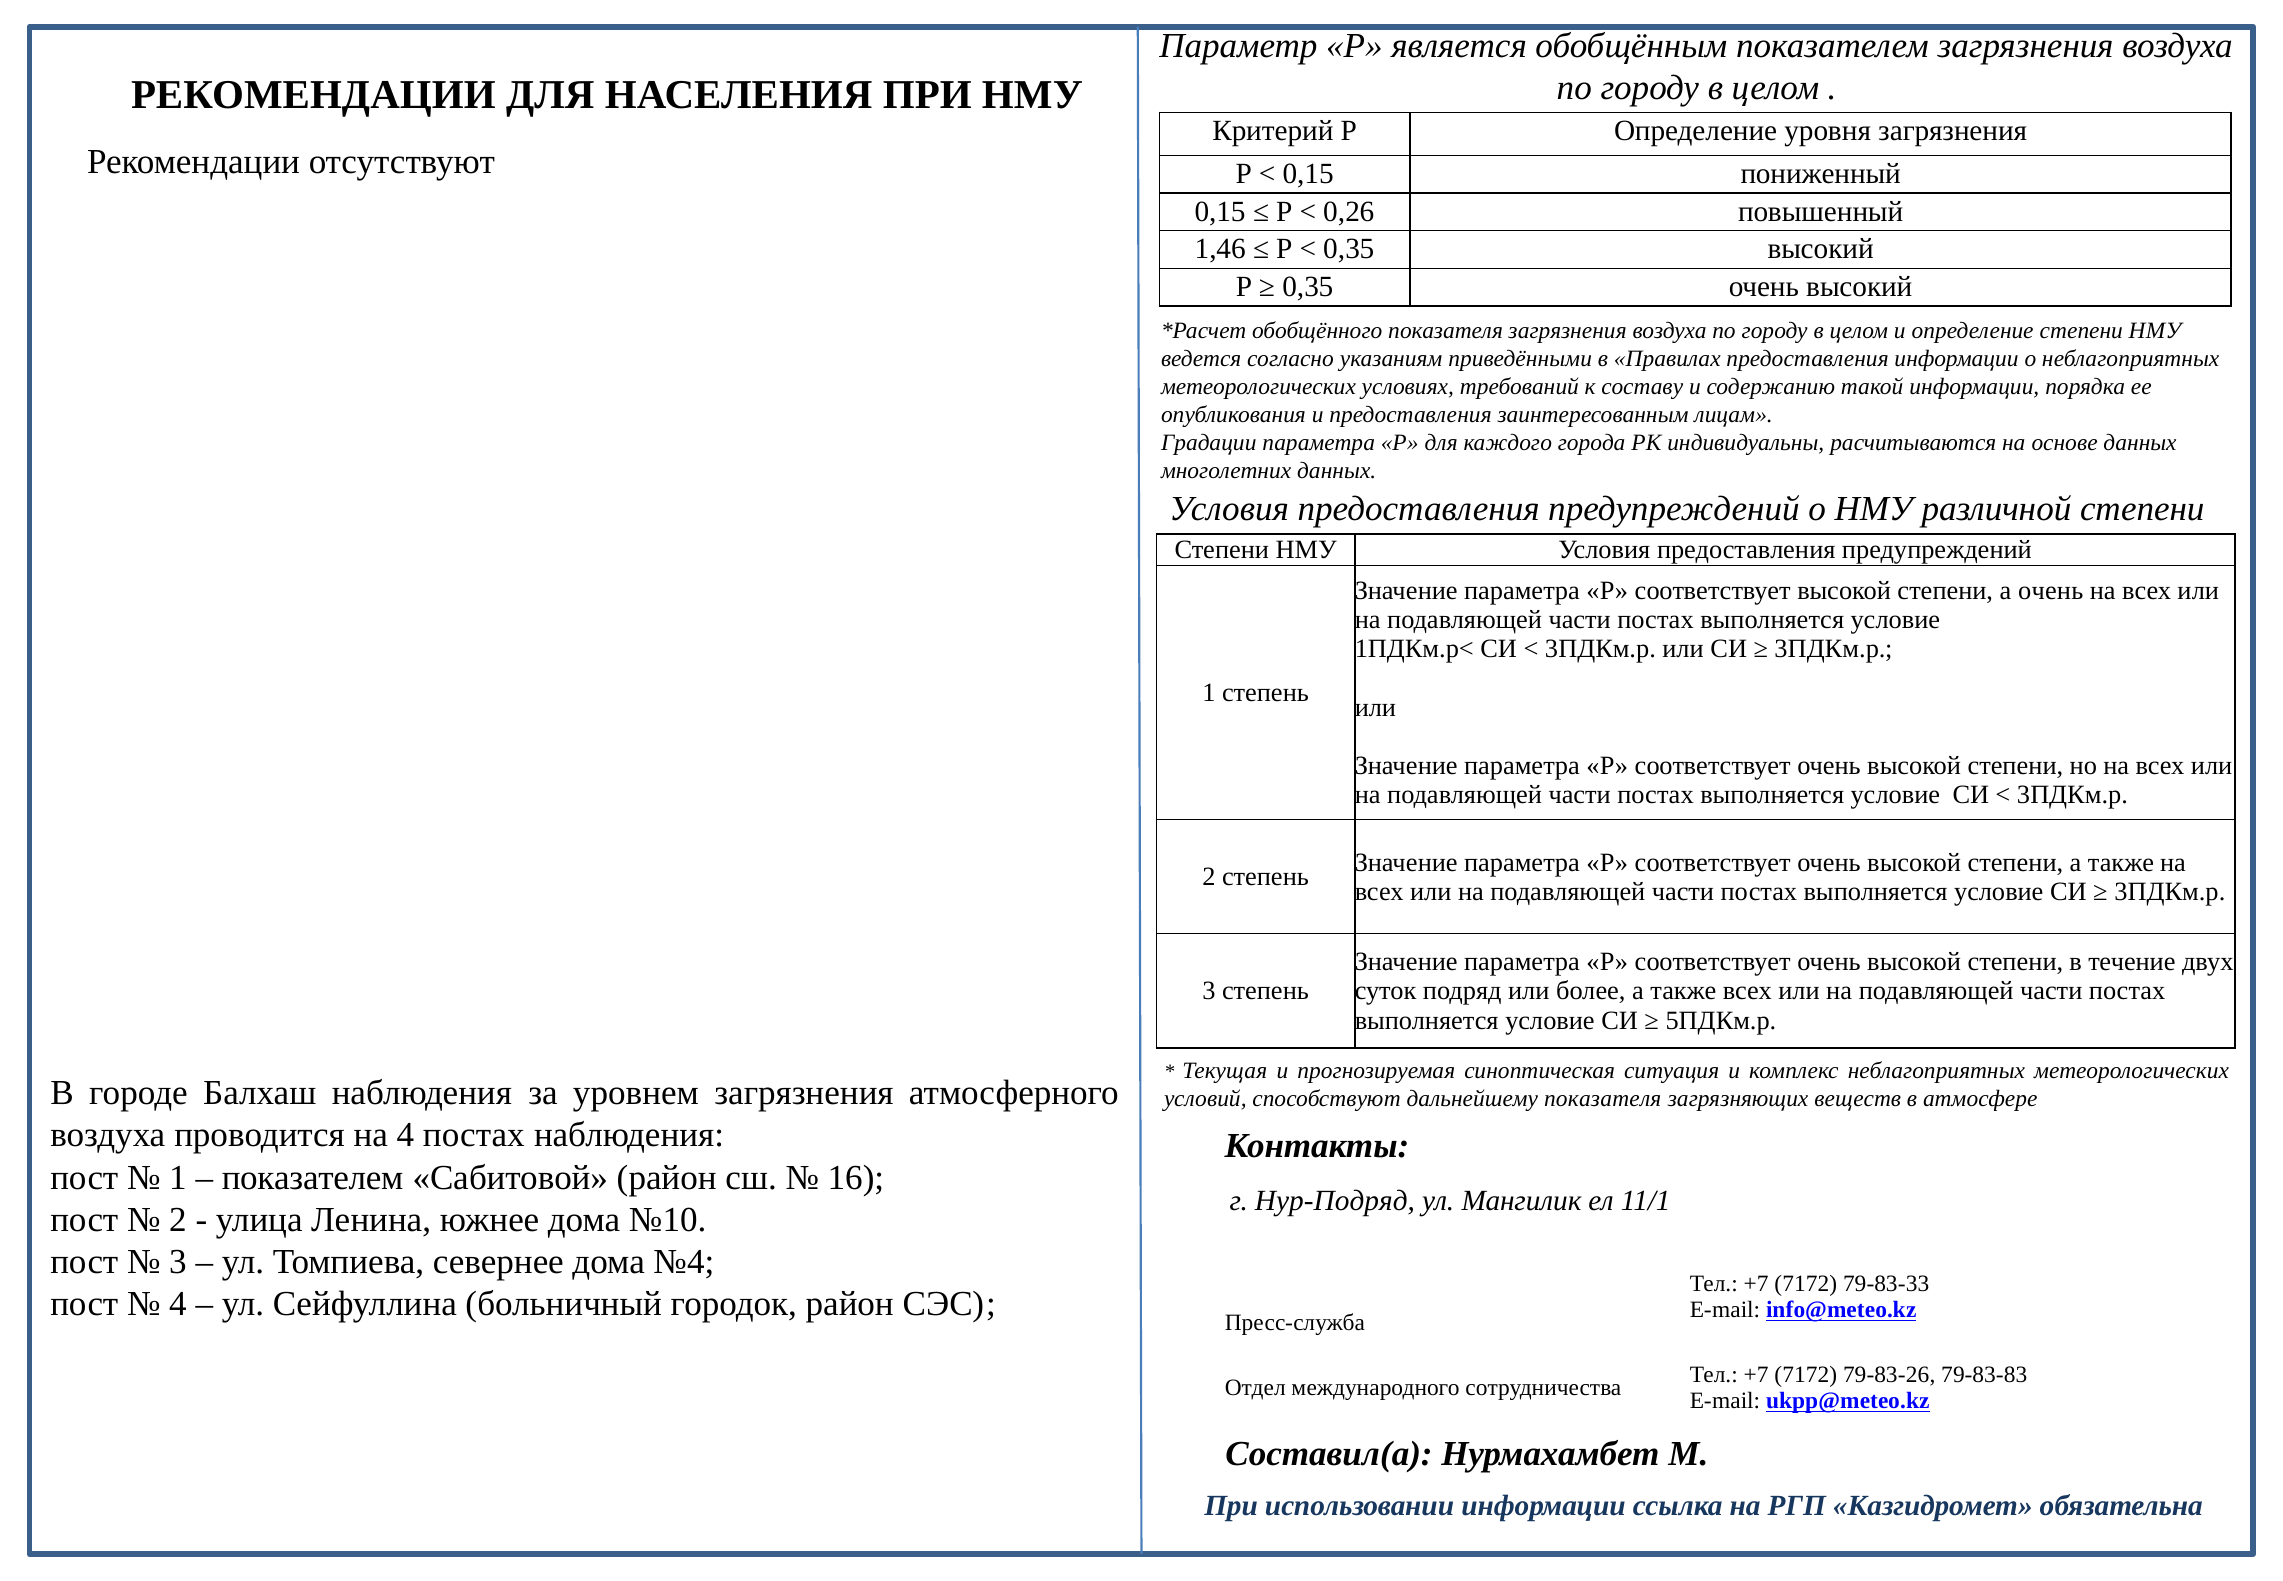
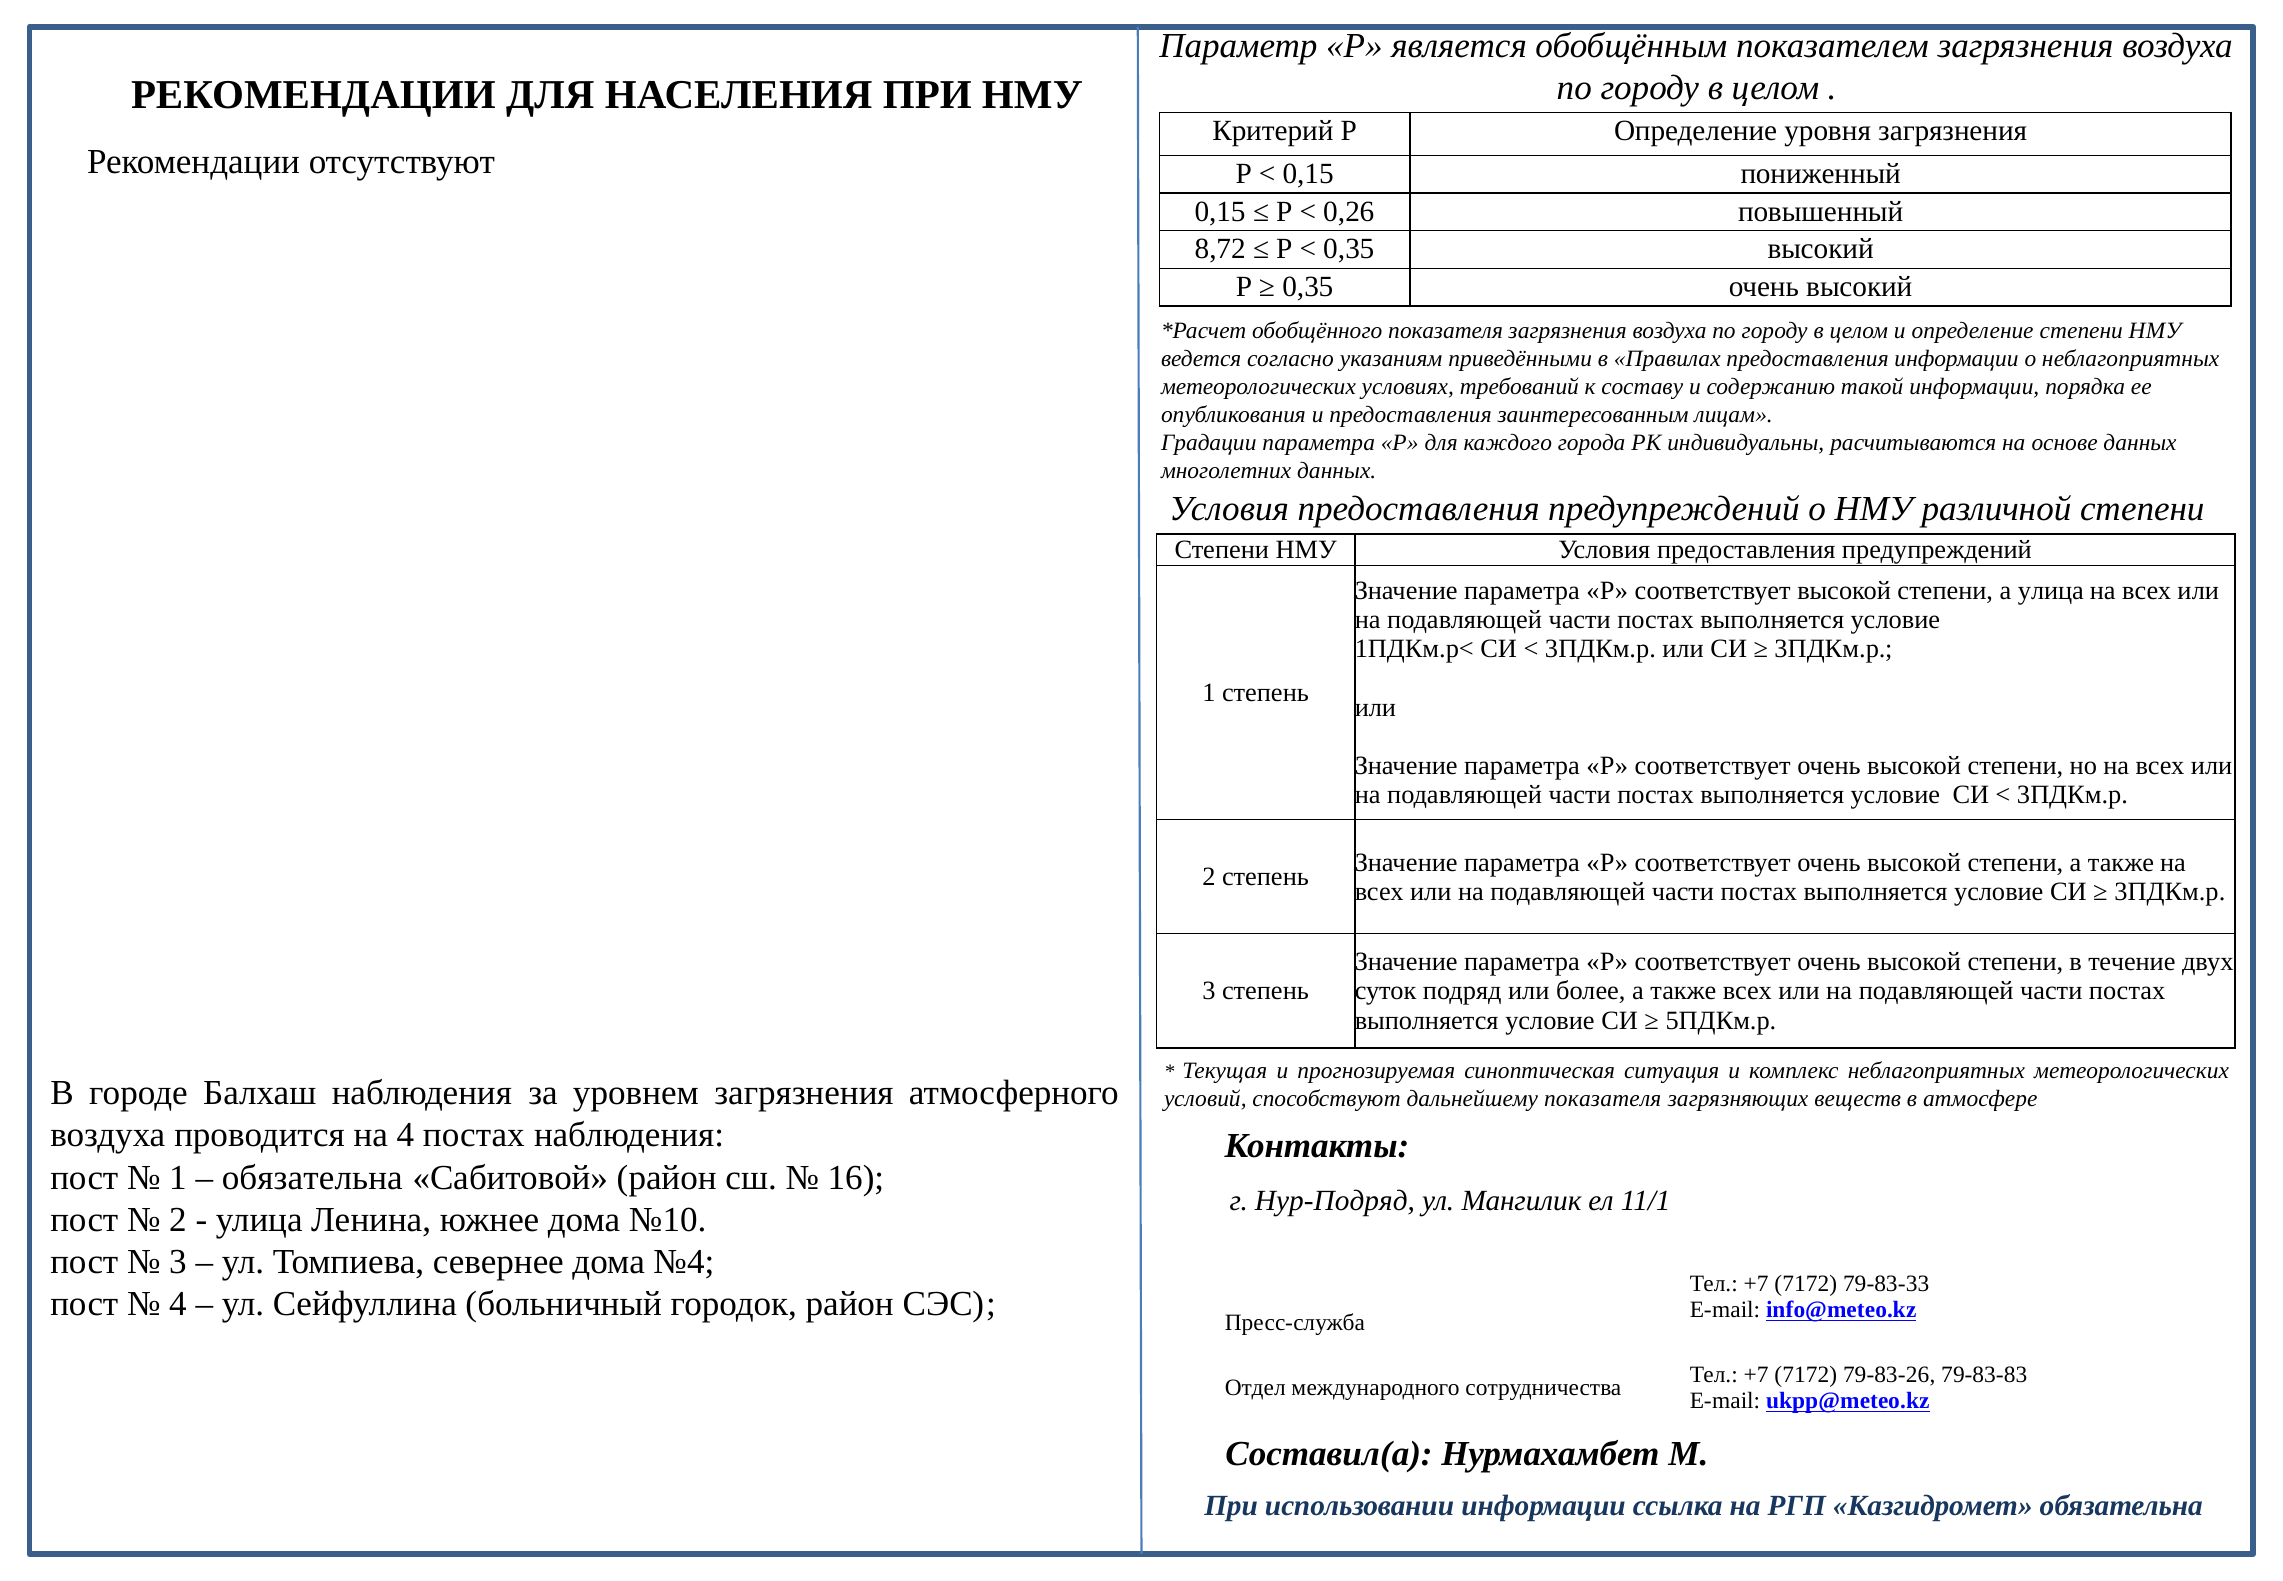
1,46: 1,46 -> 8,72 (1220, 249)
а очень: очень -> улица (2051, 590)
показателем: показателем -> обязательна (312, 1177)
